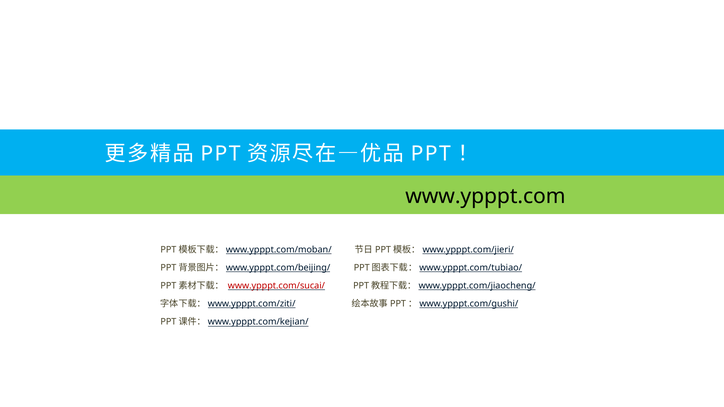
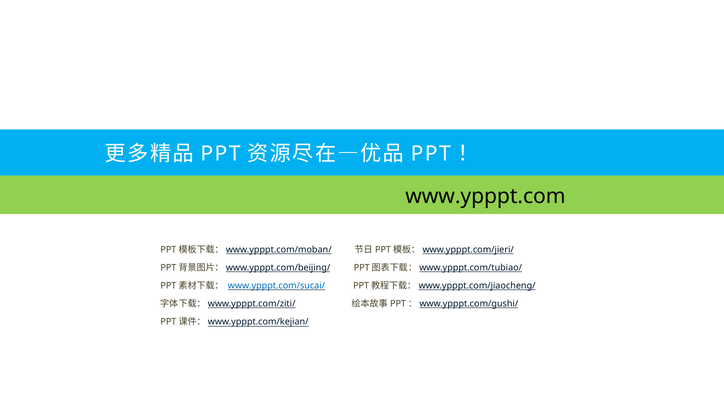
www.ypppt.com/sucai/ colour: red -> blue (276, 286)
